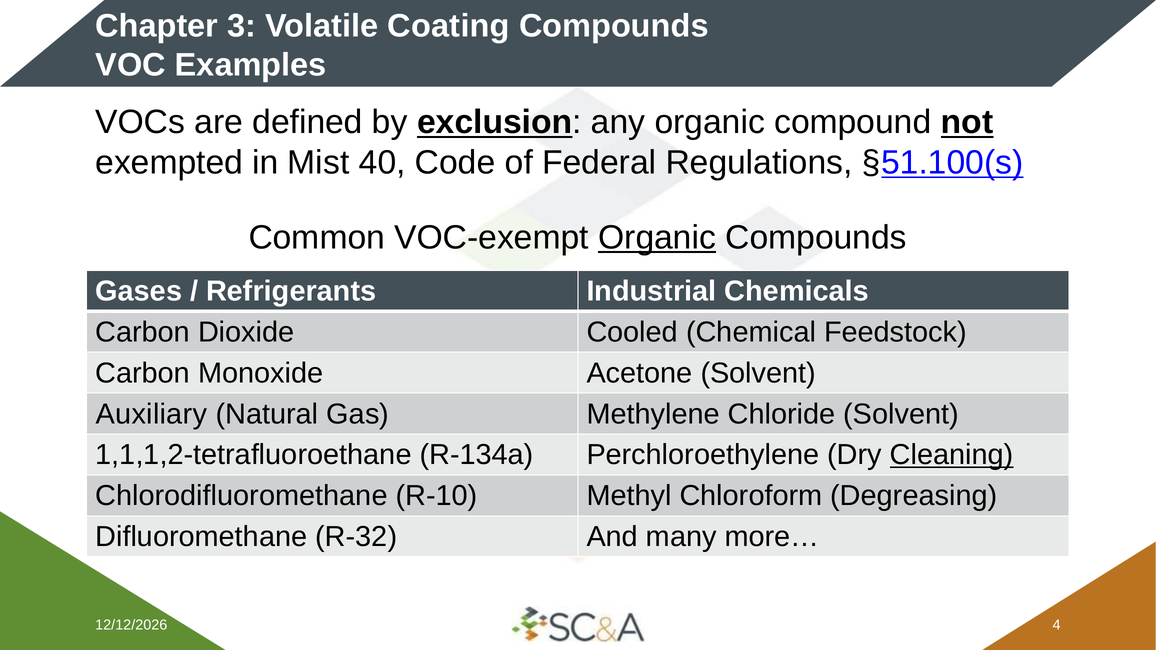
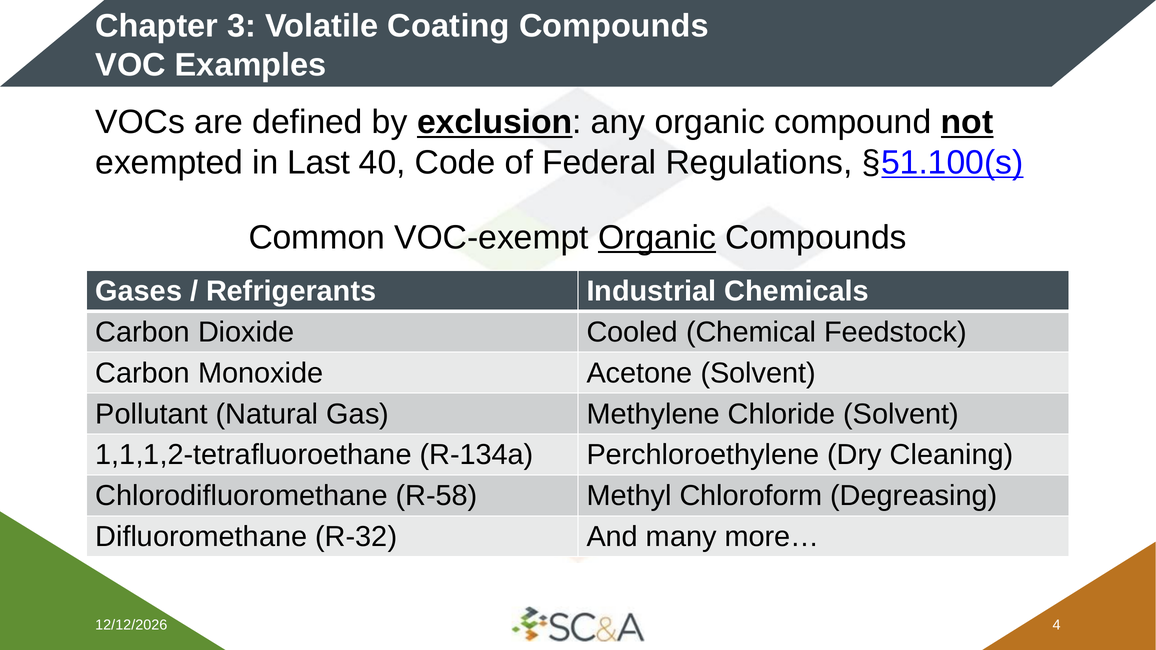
Mist: Mist -> Last (319, 163)
Auxiliary: Auxiliary -> Pollutant (152, 414)
Cleaning underline: present -> none (952, 455)
R-10: R-10 -> R-58 (437, 496)
